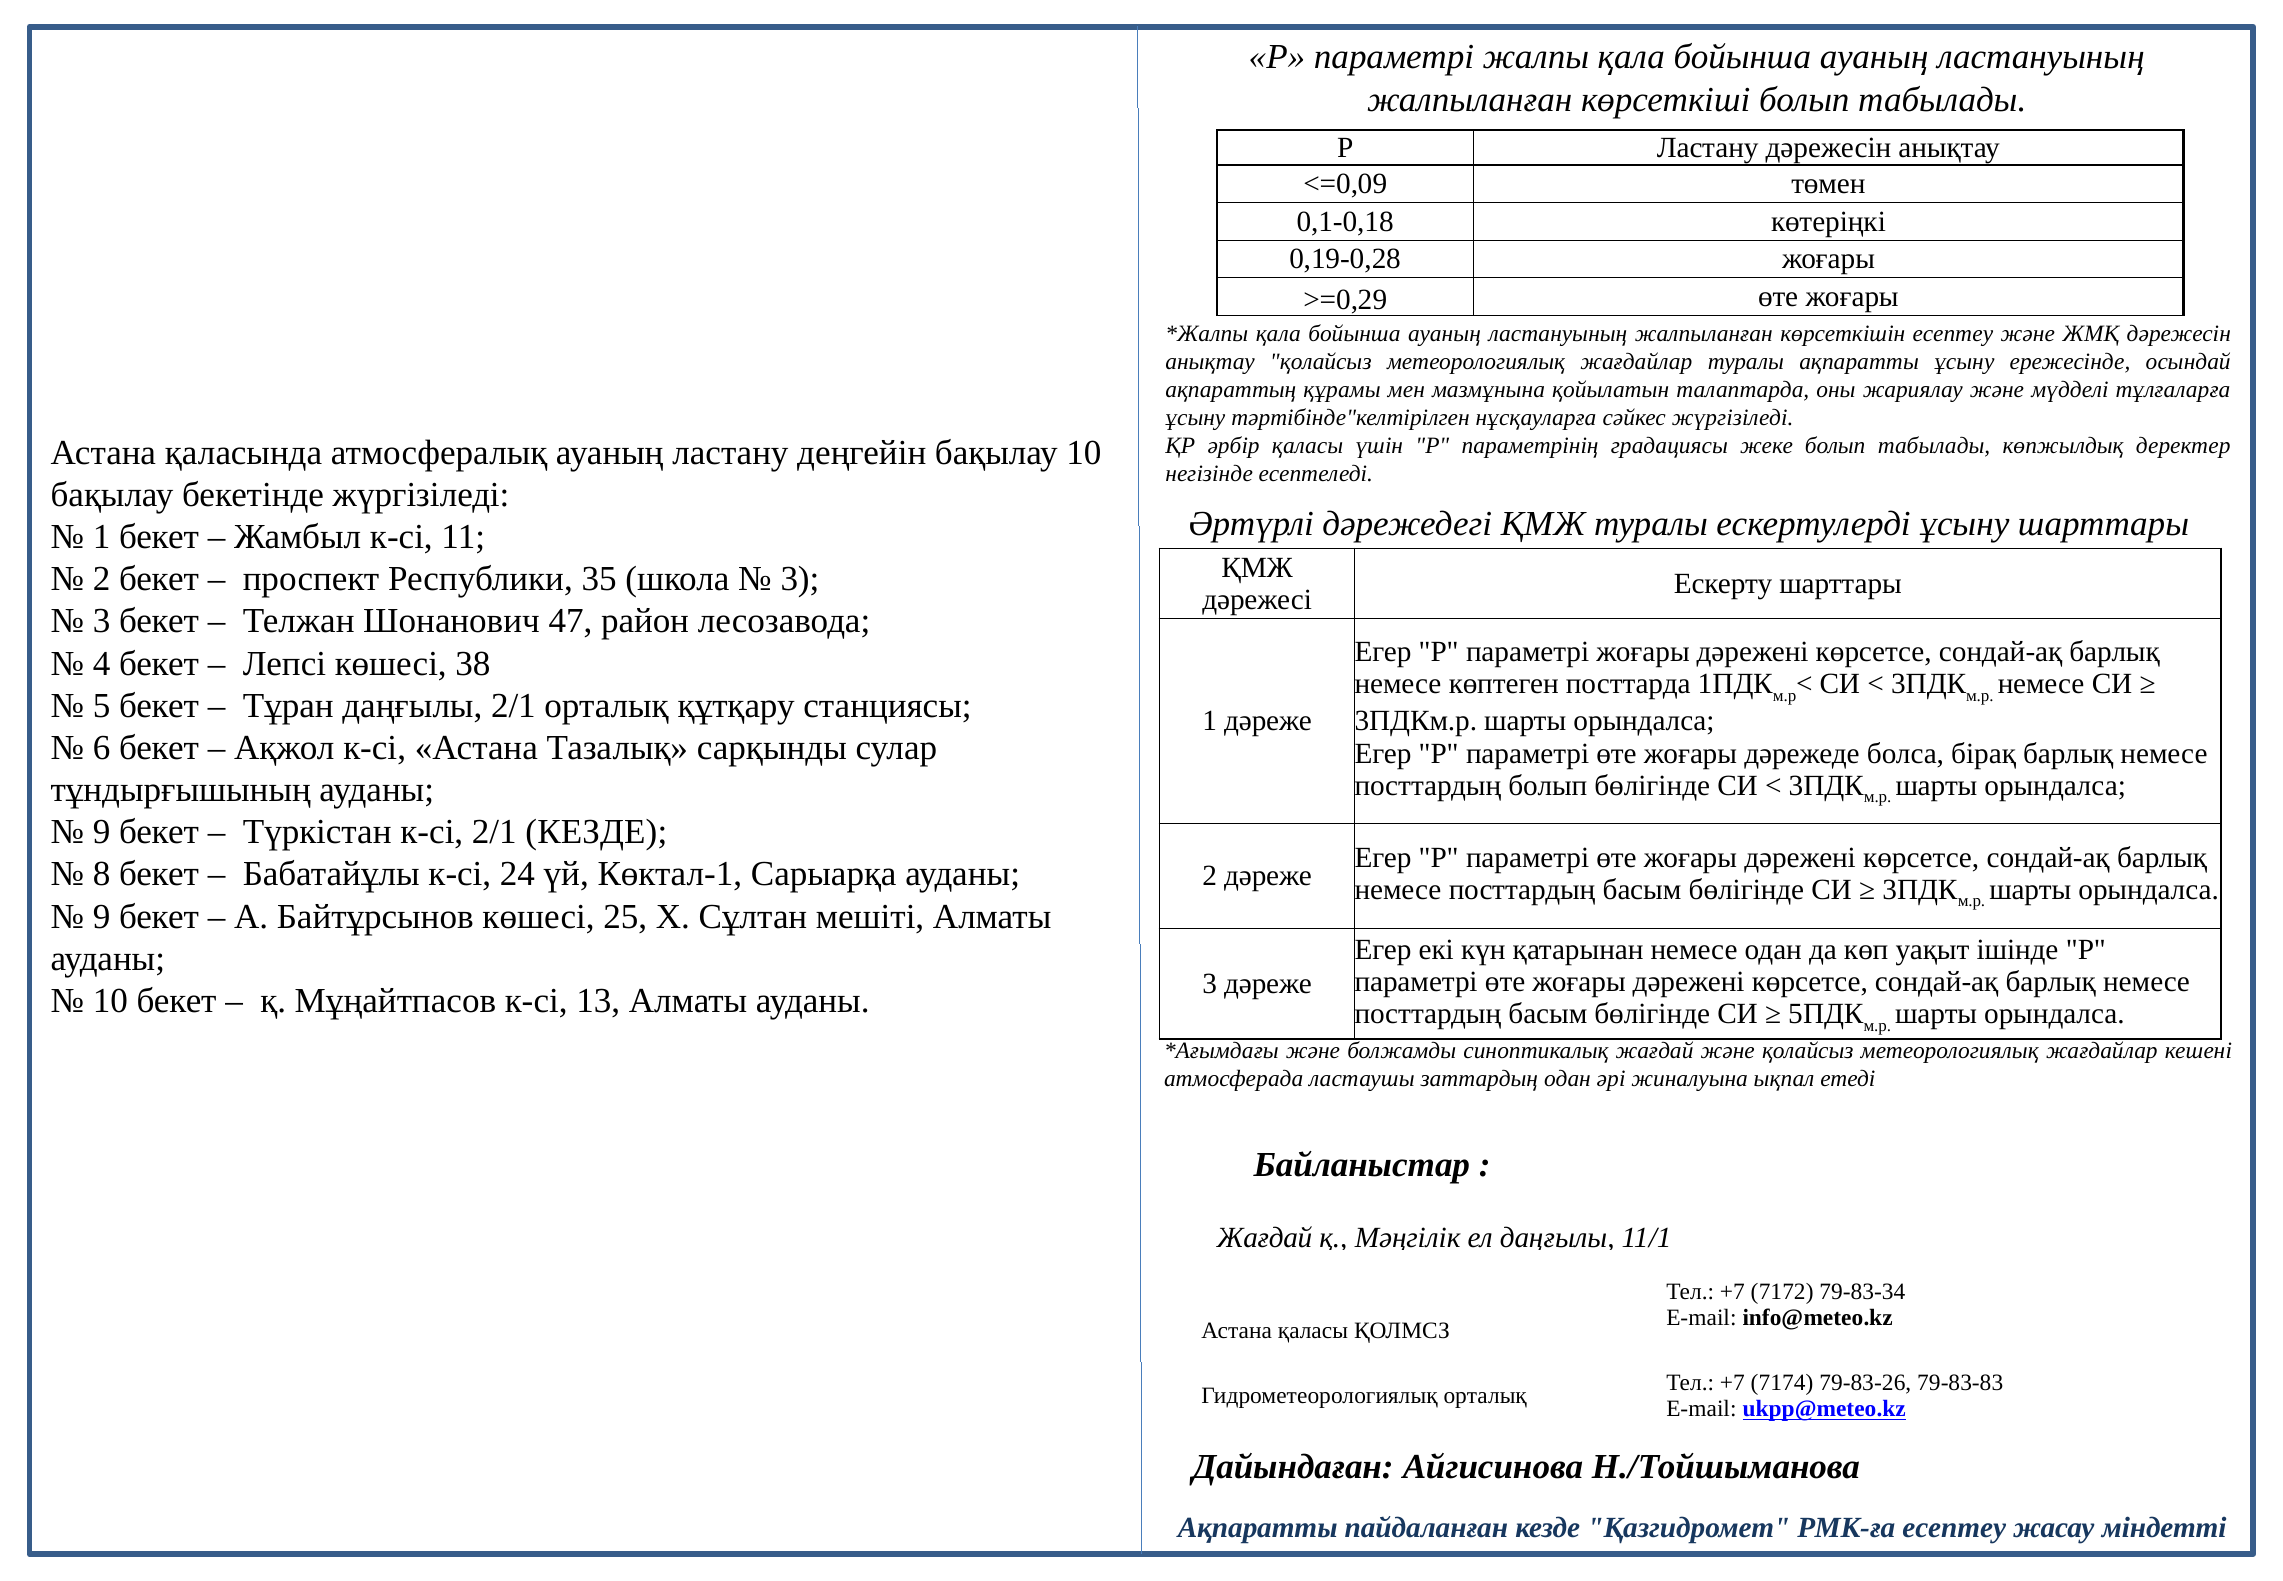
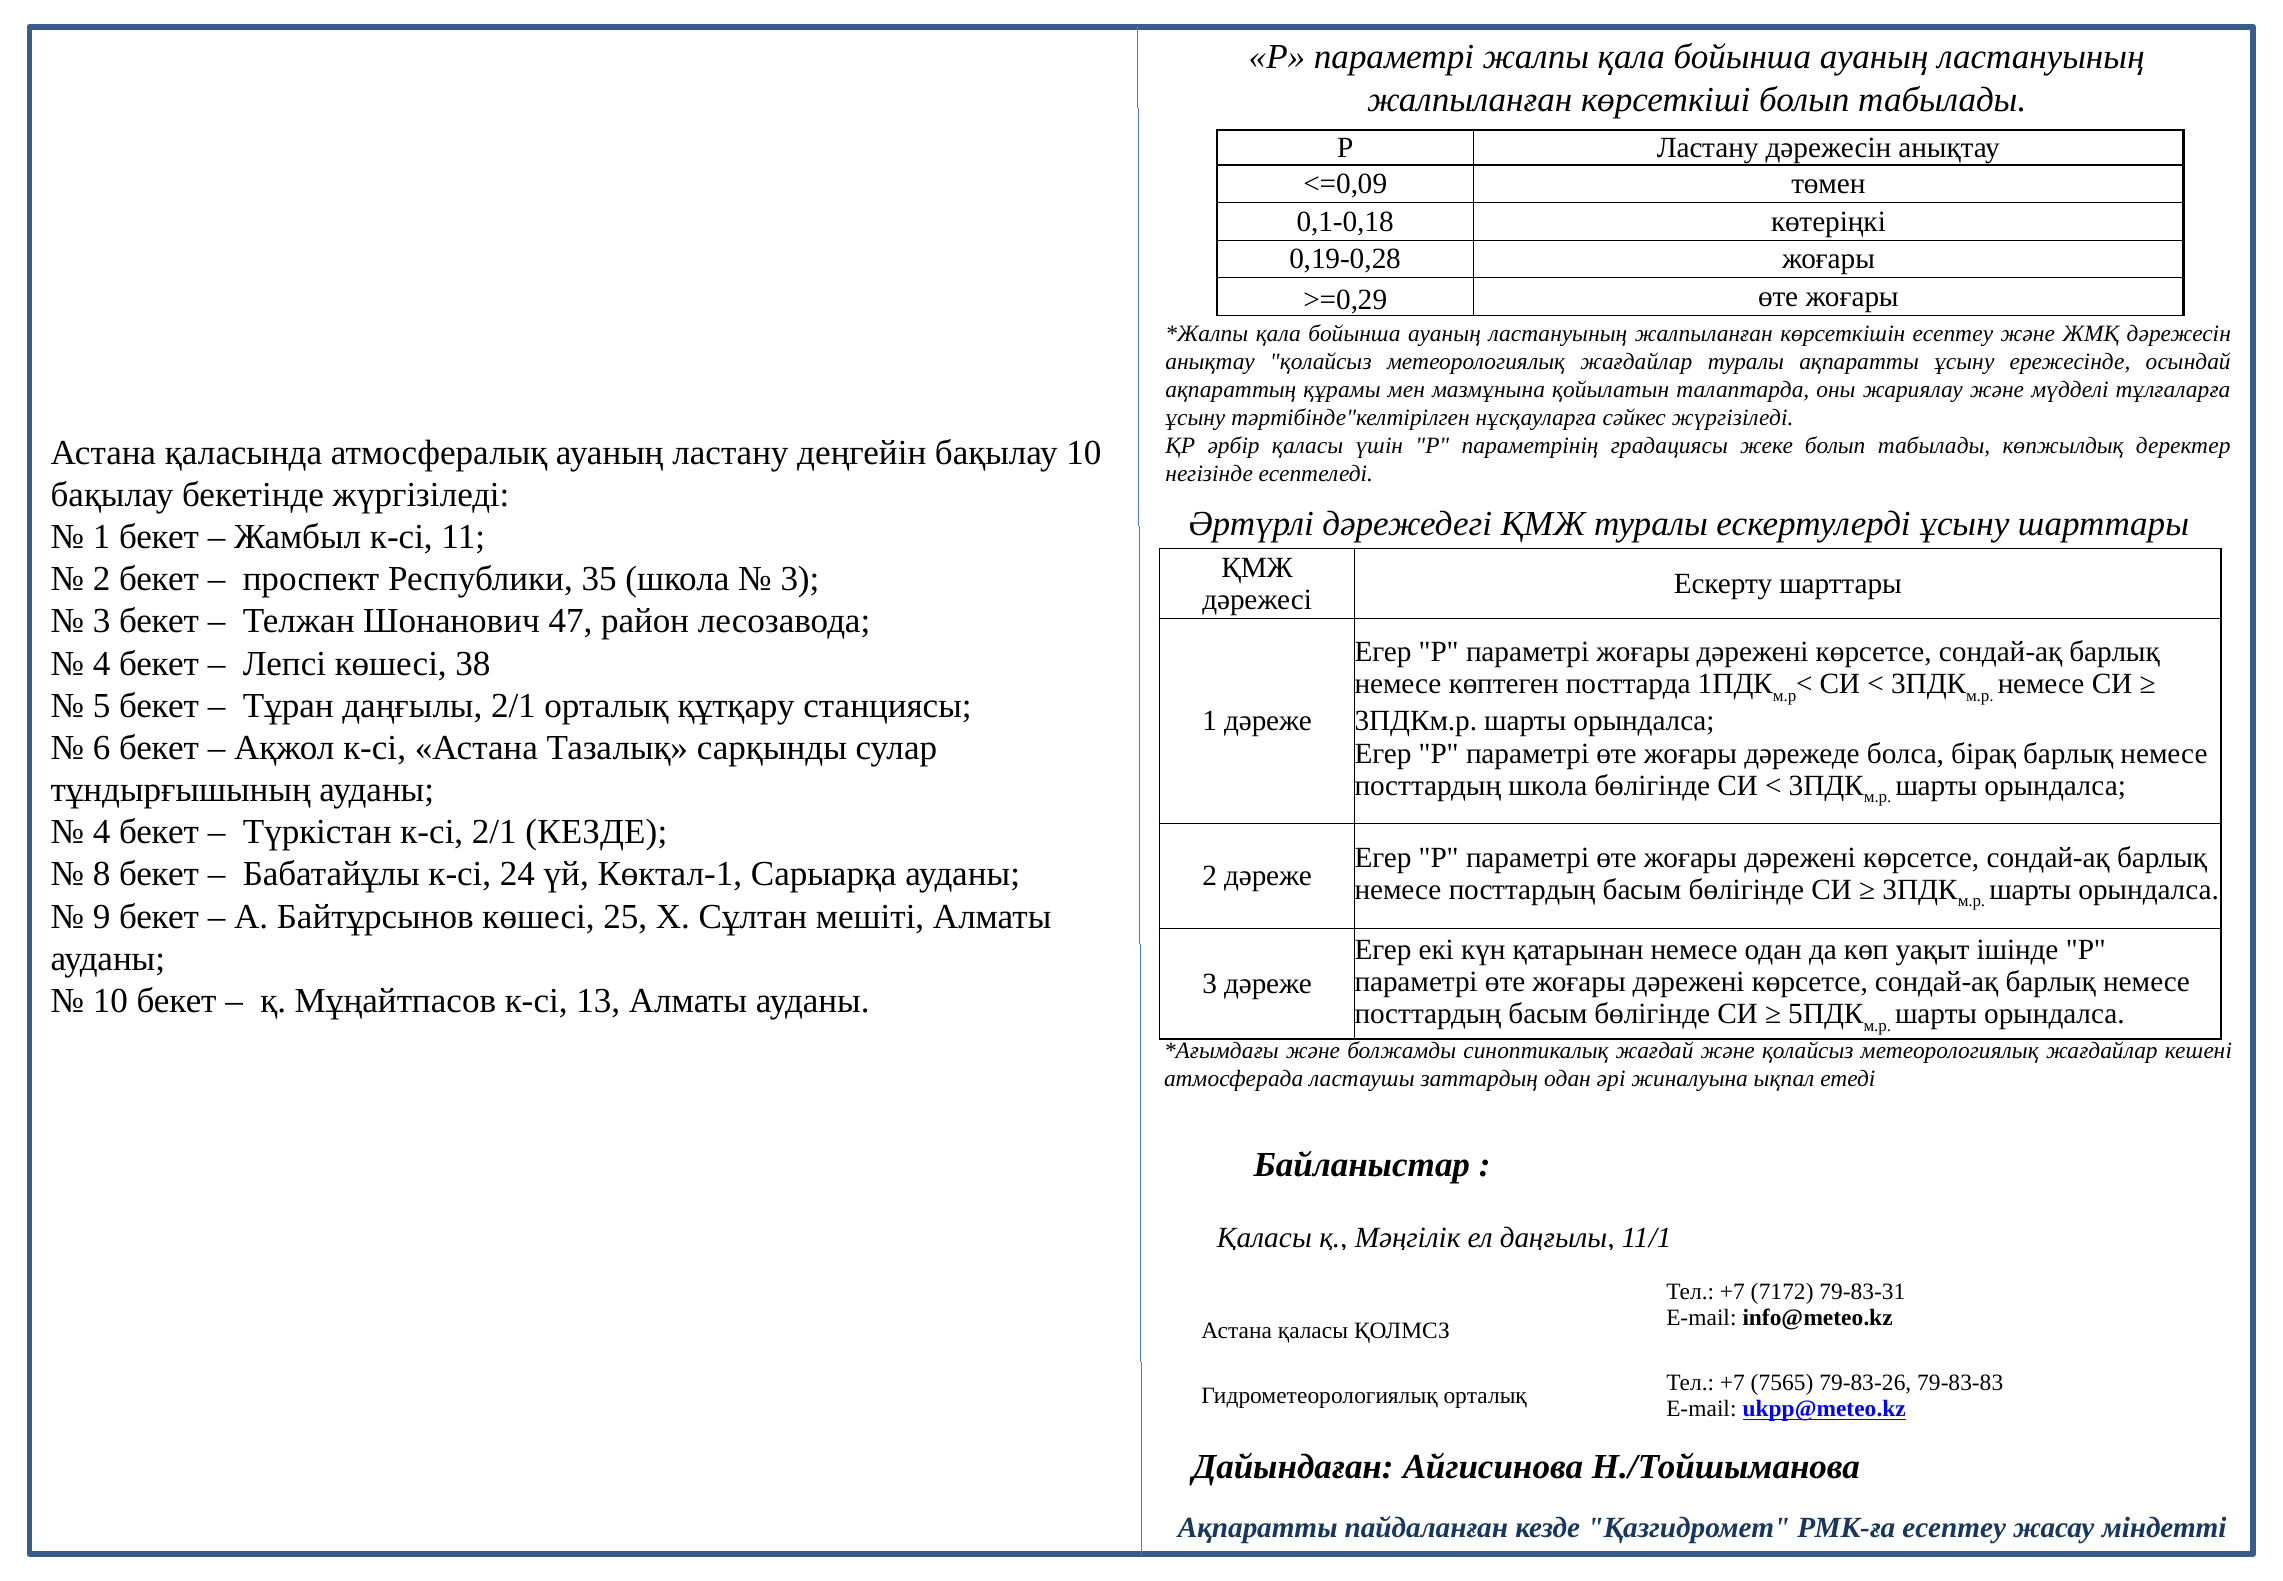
посттардың болып: болып -> школа (1548, 785)
9: 9 -> 4 (102, 832)
Жағдай: Жағдай -> Қаласы (1264, 1238)
79-83-34: 79-83-34 -> 79-83-31 (1862, 1291)
7174: 7174 -> 7565 (1782, 1383)
